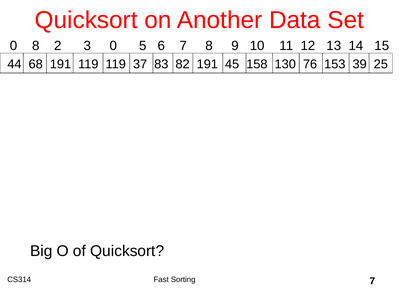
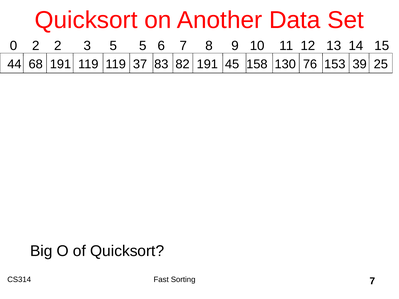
0 8: 8 -> 2 (36, 46)
3 0: 0 -> 5 (113, 46)
